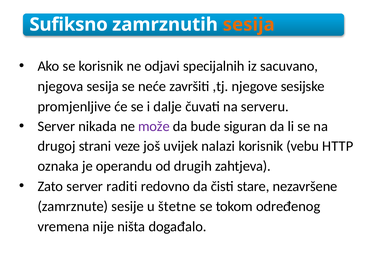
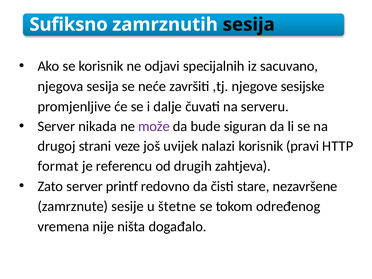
sesija colour: orange -> black (249, 25)
vebu: vebu -> pravi (303, 146)
oznaka: oznaka -> format (58, 166)
operandu: operandu -> referencu (124, 166)
raditi: raditi -> printf (122, 186)
